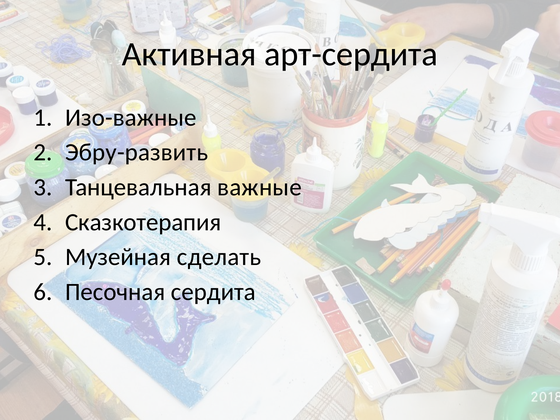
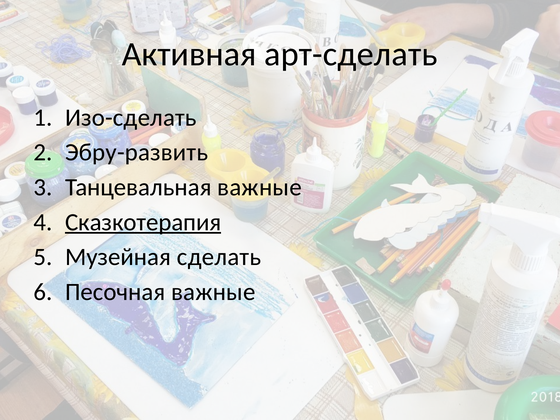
арт-сердита: арт-сердита -> арт-сделать (351, 54)
Изо-важные: Изо-важные -> Изо-сделать (131, 117)
Сказкотерапия underline: none -> present (143, 222)
Песочная сердита: сердита -> важные (213, 292)
